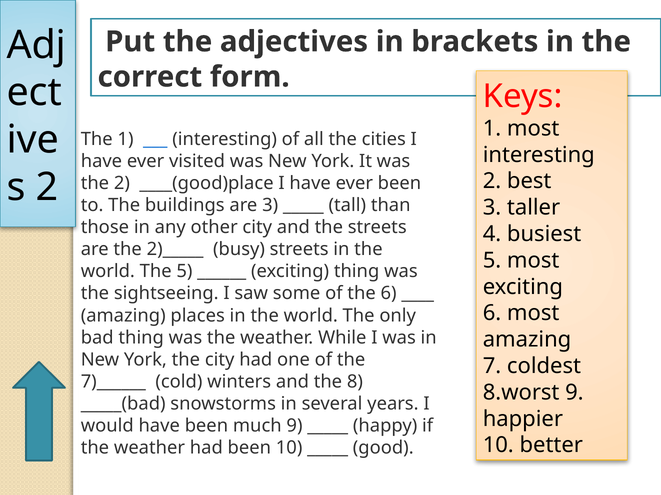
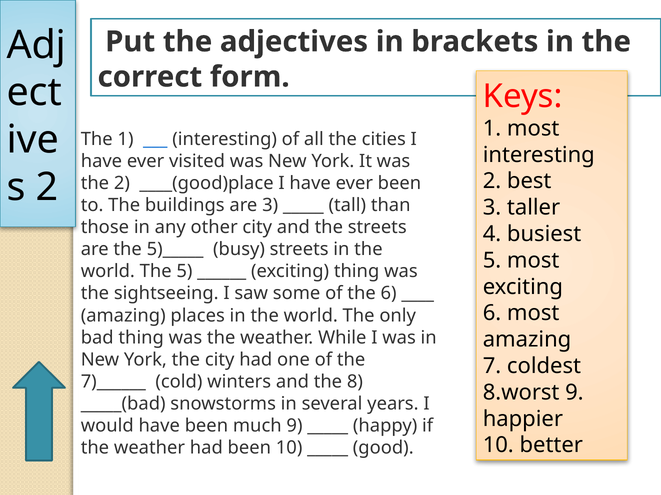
2)_____: 2)_____ -> 5)_____ (175, 250)
